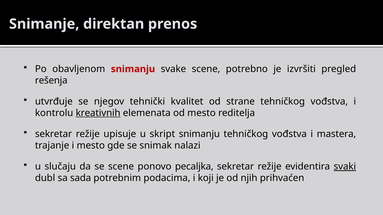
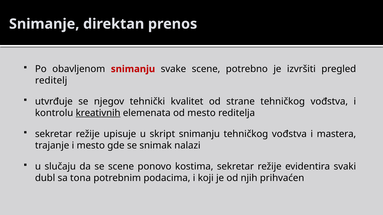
rešenja: rešenja -> reditelj (51, 81)
pecaljka: pecaljka -> kostima (194, 167)
svaki underline: present -> none (345, 167)
sada: sada -> tona (81, 178)
